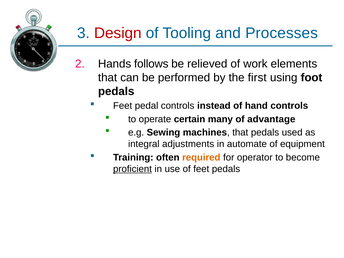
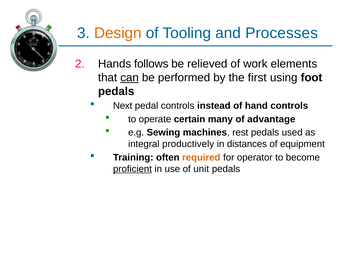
Design colour: red -> orange (118, 33)
can underline: none -> present (130, 78)
Feet: Feet -> Next (123, 106)
machines that: that -> rest (240, 133)
adjustments: adjustments -> productively (188, 144)
automate: automate -> distances (247, 144)
of feet: feet -> unit (201, 169)
